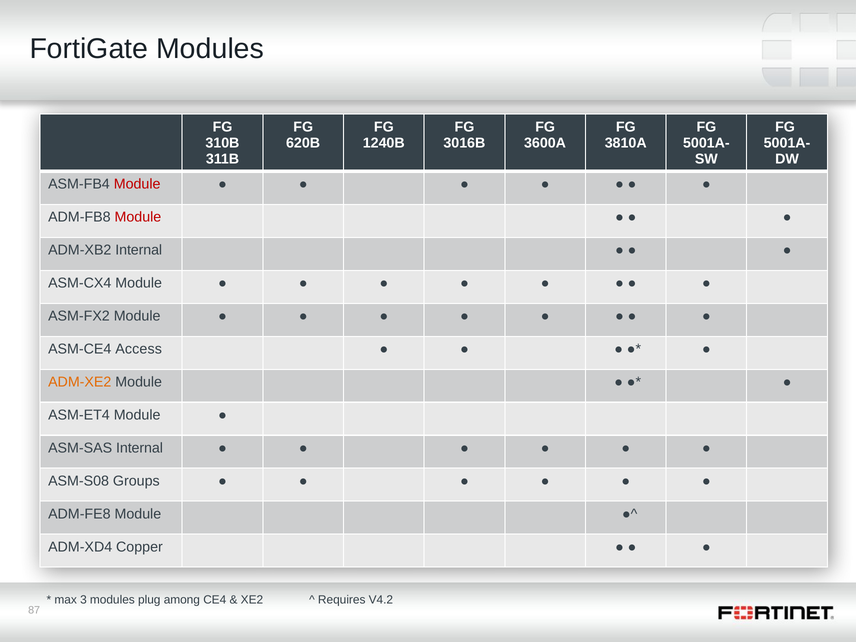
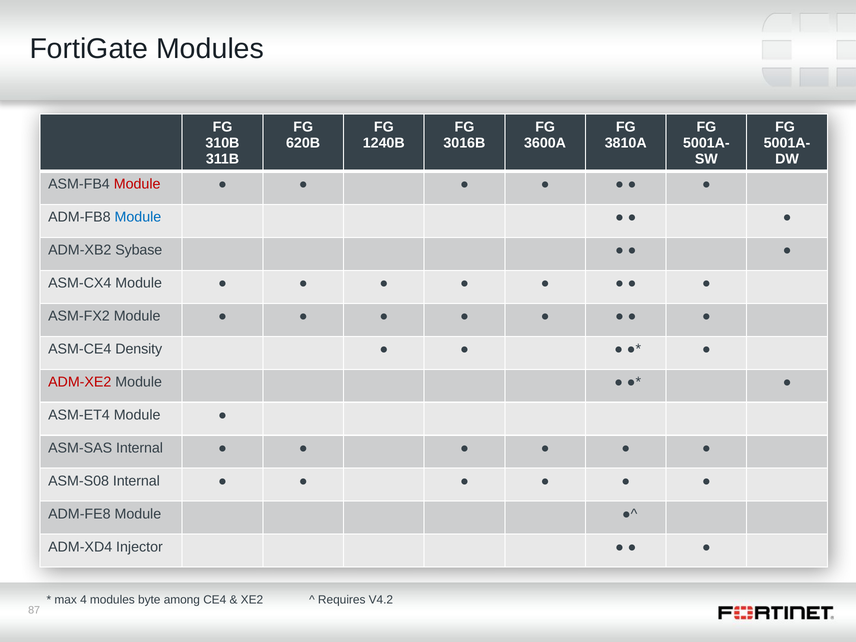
Module colour: red -> blue (138, 217)
ADM-XB2 Internal: Internal -> Sybase (139, 250)
Access: Access -> Density (139, 349)
ADM-XE2 colour: orange -> red (80, 382)
ASM-S08 Groups: Groups -> Internal (136, 481)
Copper: Copper -> Injector (139, 547)
3: 3 -> 4 (83, 600)
plug: plug -> byte (149, 600)
